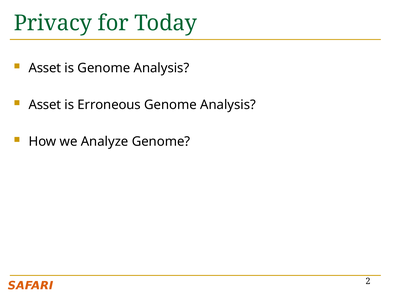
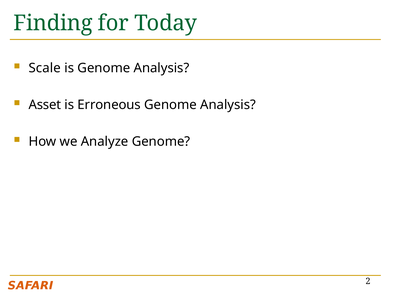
Privacy: Privacy -> Finding (53, 23)
Asset: Asset -> Scale (45, 68)
